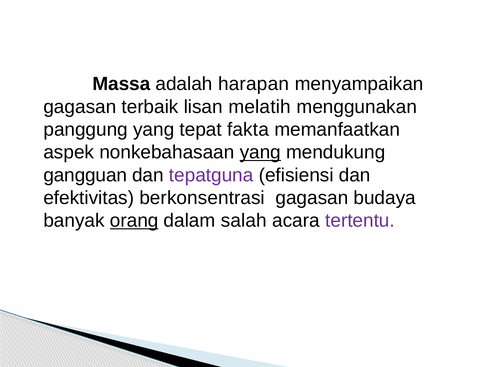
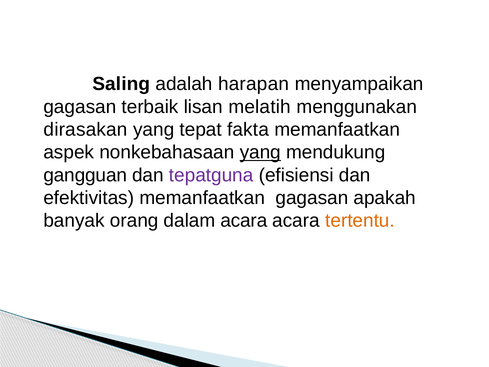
Massa: Massa -> Saling (121, 84)
panggung: panggung -> dirasakan (86, 129)
efektivitas berkonsentrasi: berkonsentrasi -> memanfaatkan (202, 198)
budaya: budaya -> apakah (385, 198)
orang underline: present -> none (134, 221)
dalam salah: salah -> acara (244, 221)
tertentu colour: purple -> orange (360, 221)
